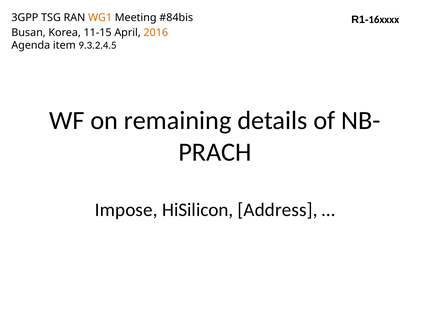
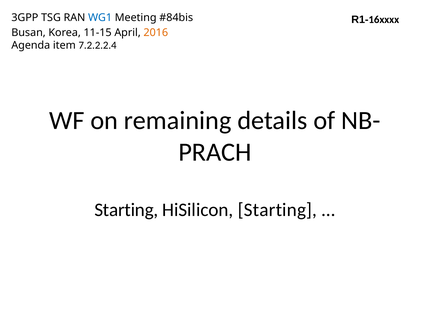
WG1 colour: orange -> blue (100, 18)
9.3.2.4.5: 9.3.2.4.5 -> 7.2.2.2.4 (98, 45)
Impose: Impose -> Starting (126, 210)
HiSilicon Address: Address -> Starting (277, 210)
